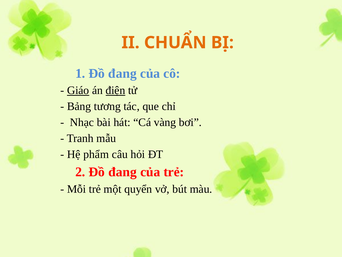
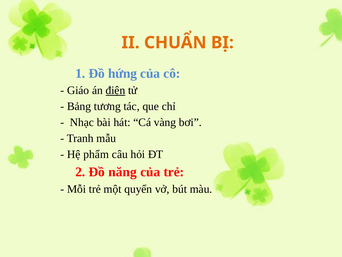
1 Đồ đang: đang -> hứng (123, 73)
Giáo underline: present -> none (78, 90)
2 Đồ đang: đang -> năng (123, 172)
